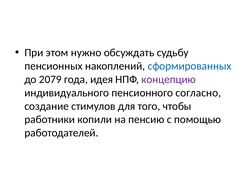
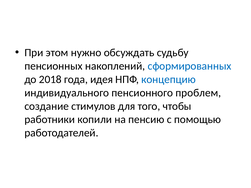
2079: 2079 -> 2018 (50, 79)
концепцию colour: purple -> blue (169, 79)
согласно: согласно -> проблем (198, 93)
